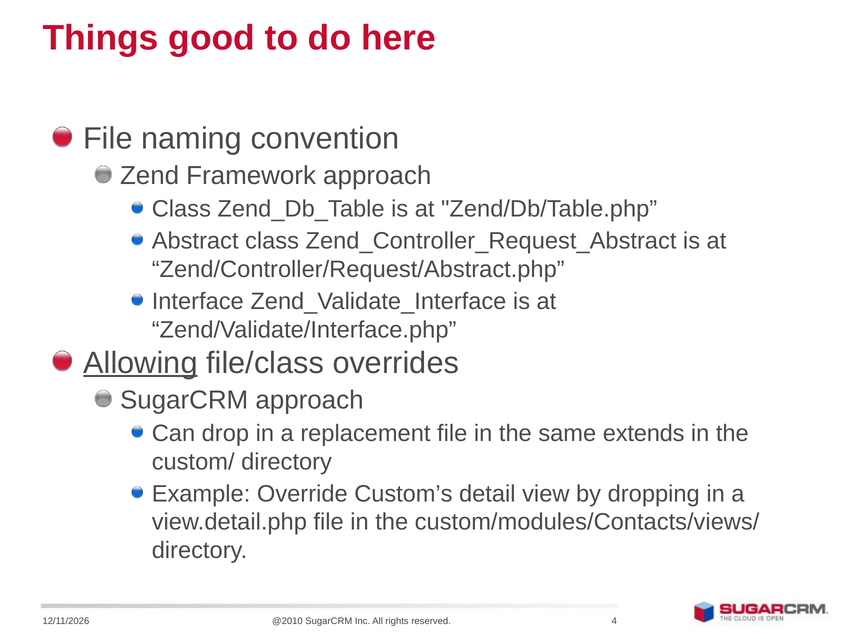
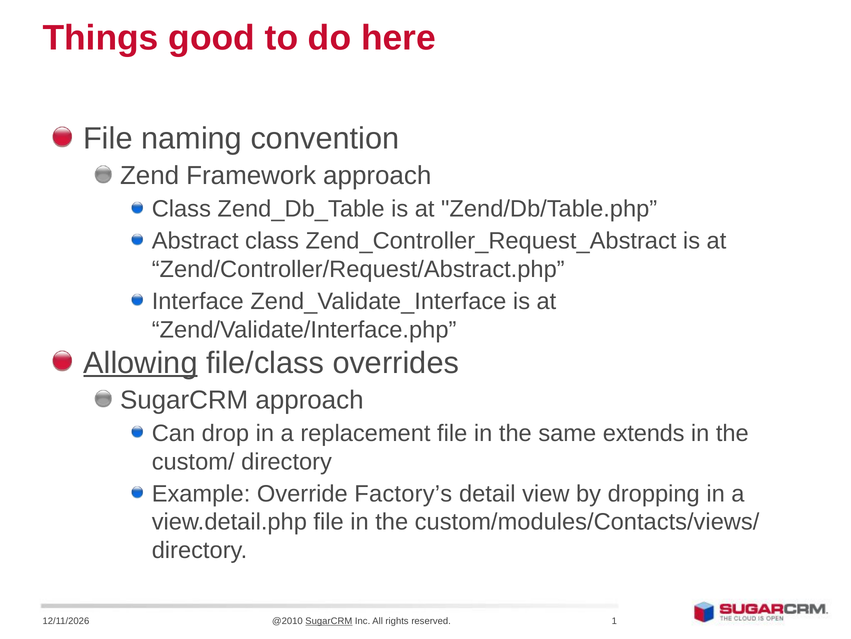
Custom’s: Custom’s -> Factory’s (403, 493)
SugarCRM underline: none -> present (329, 620)
4: 4 -> 1 (614, 620)
